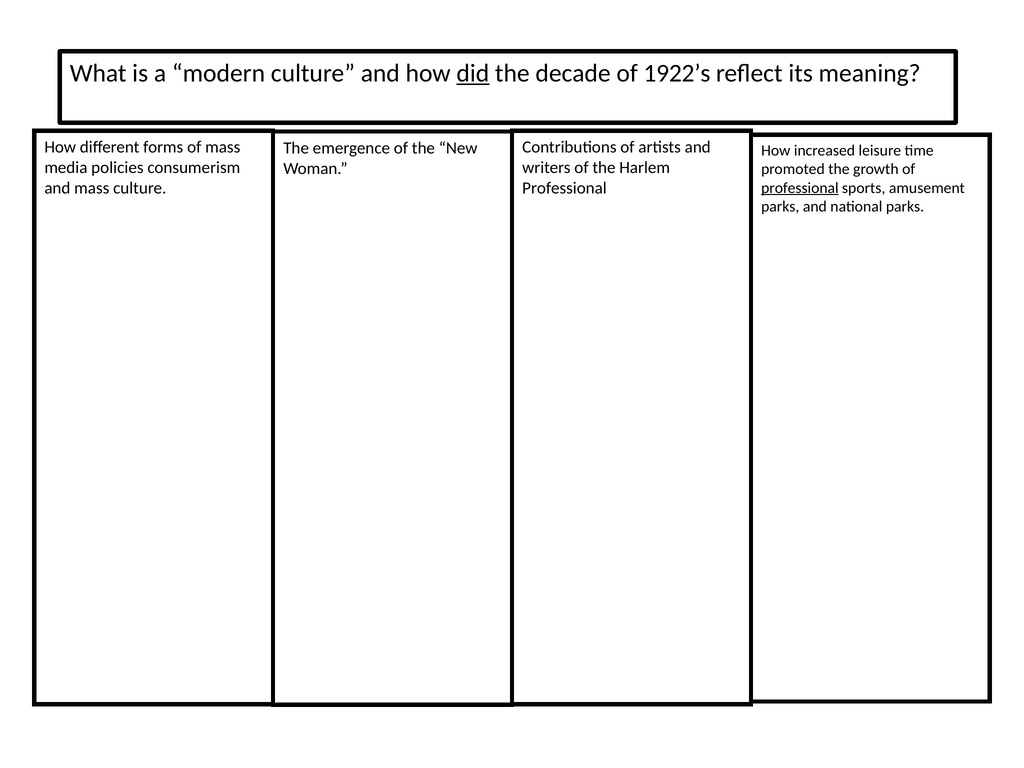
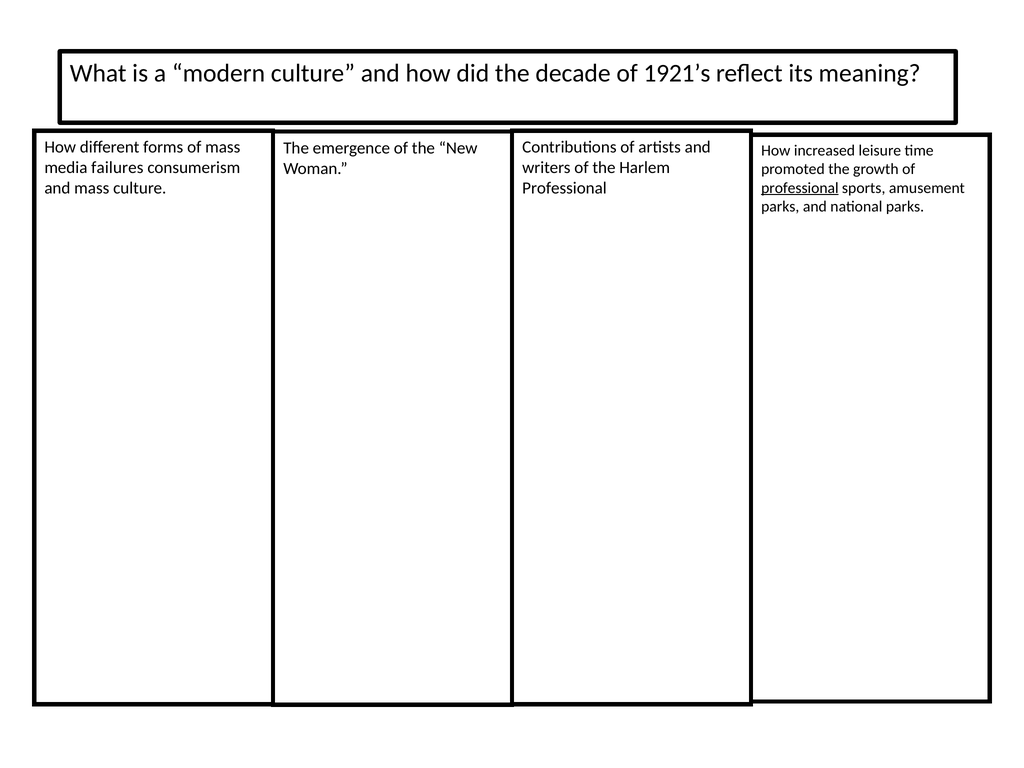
did underline: present -> none (473, 73)
1922’s: 1922’s -> 1921’s (677, 73)
policies: policies -> failures (117, 168)
